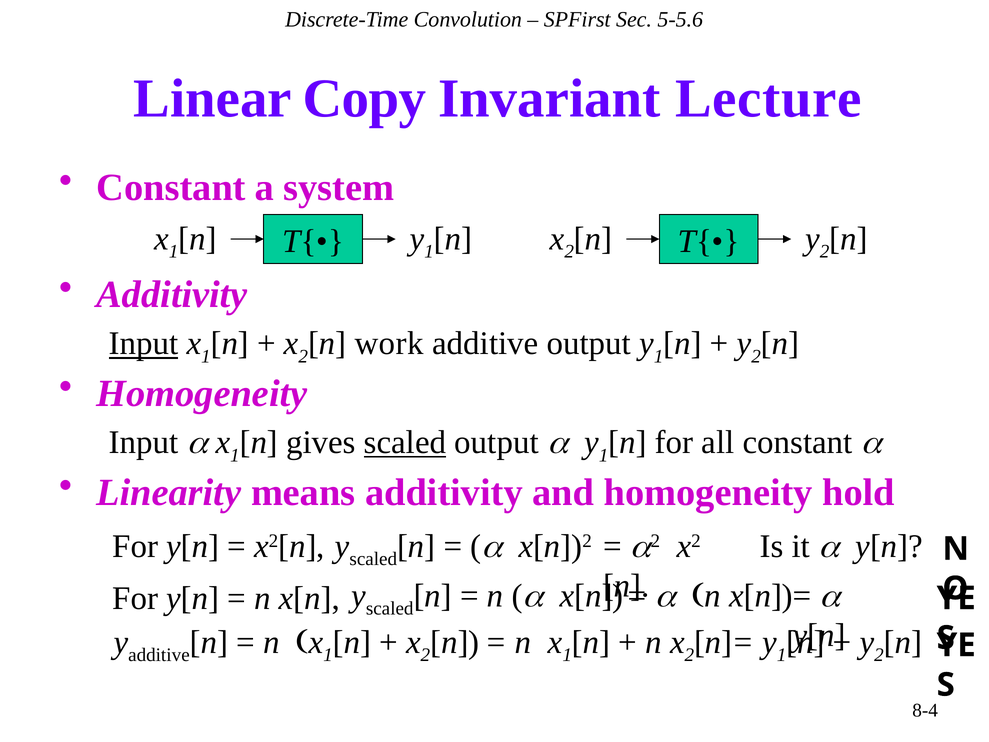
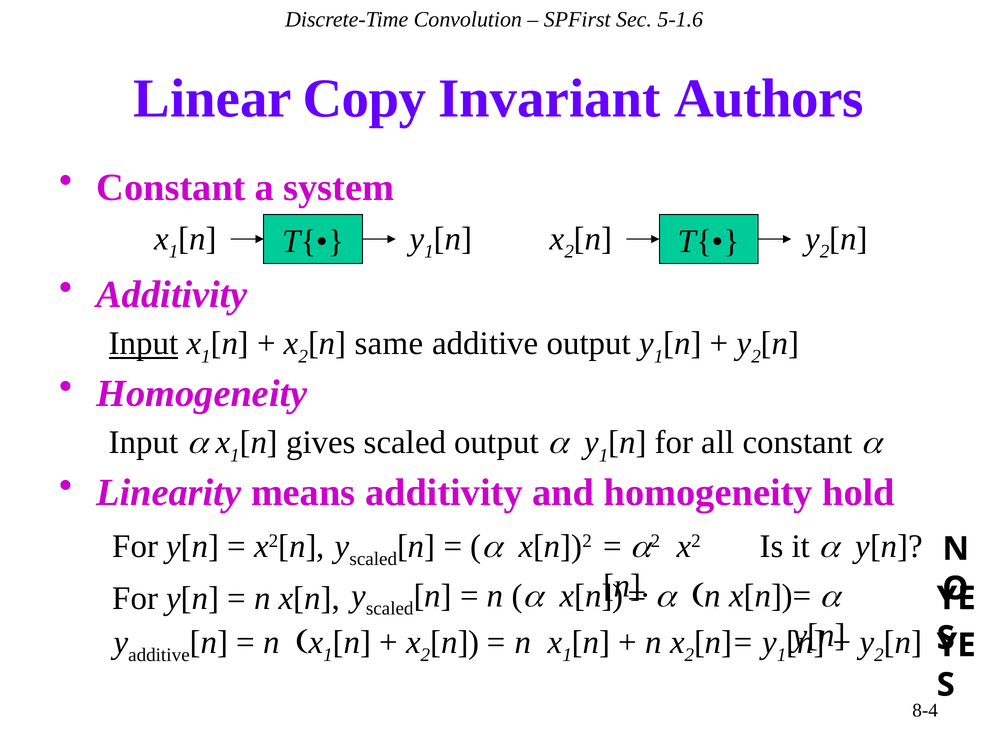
5-5.6: 5-5.6 -> 5-1.6 (680, 20)
Lecture: Lecture -> Authors (769, 99)
work: work -> same (389, 343)
scaled underline: present -> none (405, 442)
